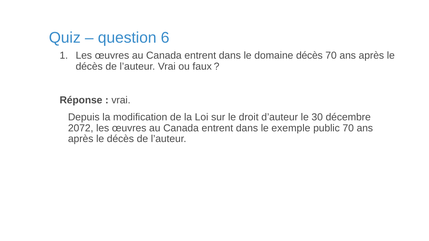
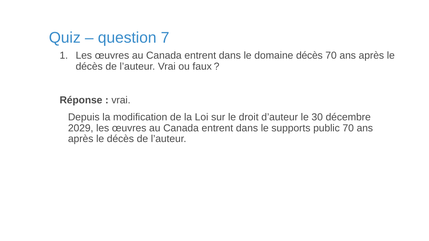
6: 6 -> 7 (165, 38)
2072: 2072 -> 2029 (81, 128)
exemple: exemple -> supports (291, 128)
